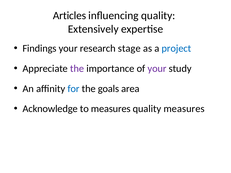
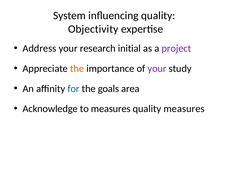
Articles: Articles -> System (69, 16)
Extensively: Extensively -> Objectivity (93, 29)
Findings: Findings -> Address (39, 48)
stage: stage -> initial (129, 48)
project colour: blue -> purple (176, 48)
the colour: purple -> orange (77, 69)
